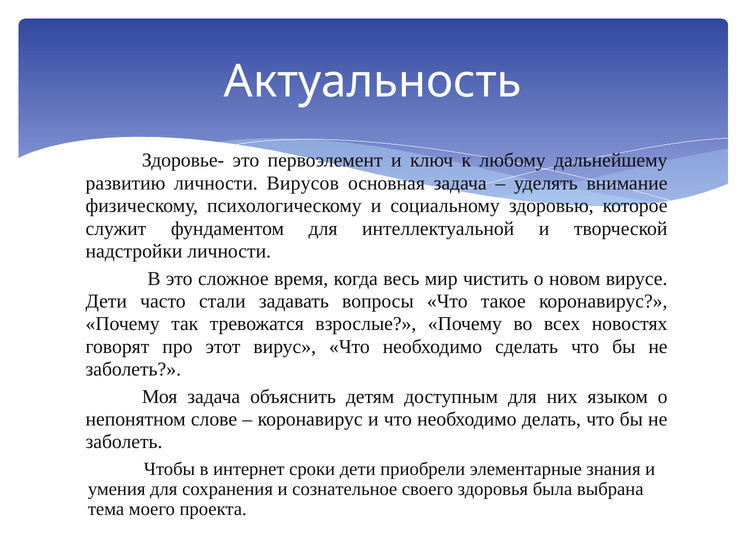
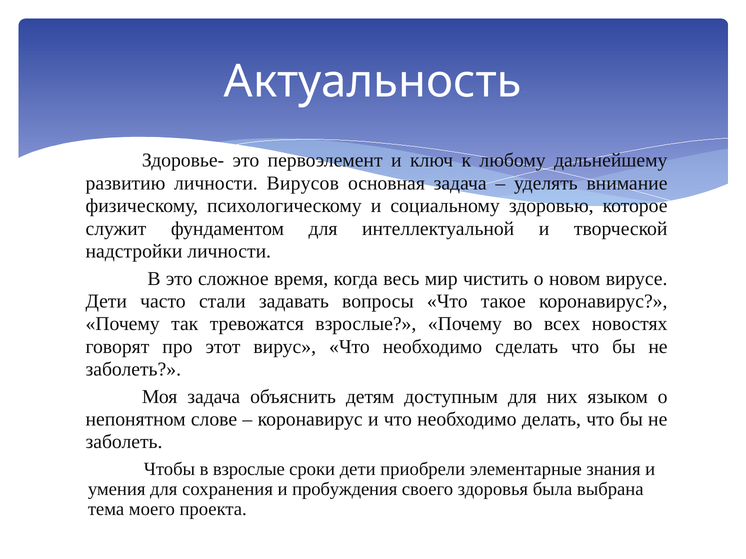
в интернет: интернет -> взрослые (249, 469)
сознательное: сознательное -> пробуждения (345, 490)
